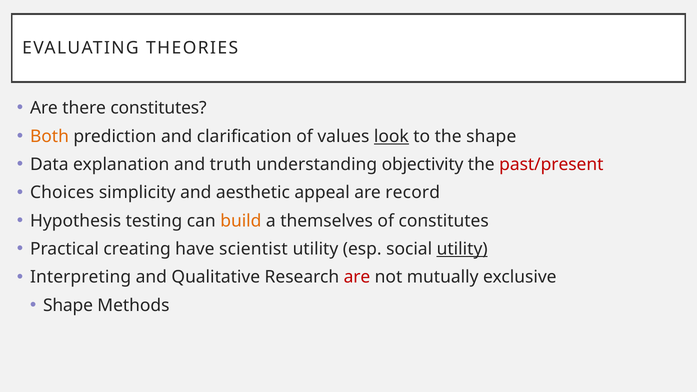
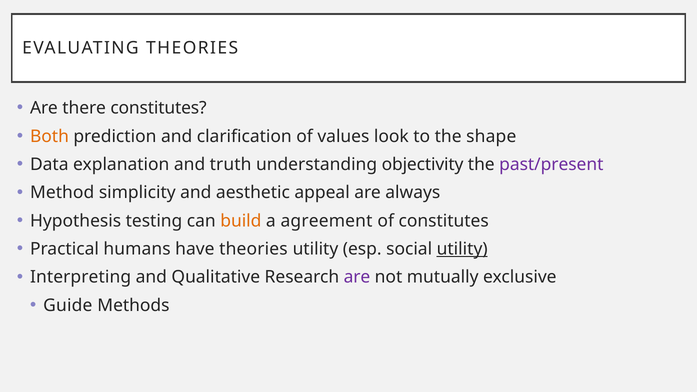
look underline: present -> none (391, 136)
past/present colour: red -> purple (551, 165)
Choices: Choices -> Method (62, 193)
record: record -> always (413, 193)
themselves: themselves -> agreement (327, 221)
creating: creating -> humans (137, 249)
have scientist: scientist -> theories (253, 249)
are colour: red -> purple (357, 277)
Shape: Shape -> Guide (68, 305)
